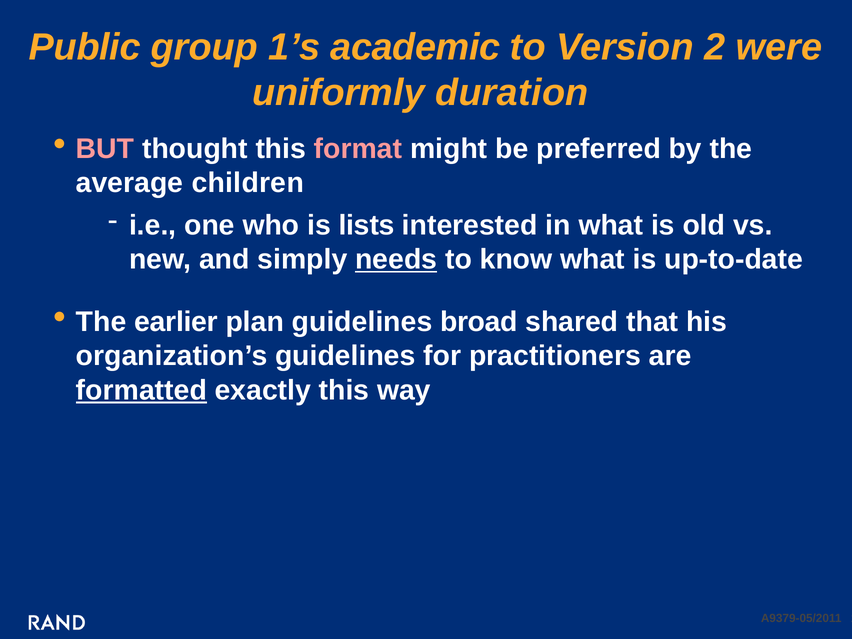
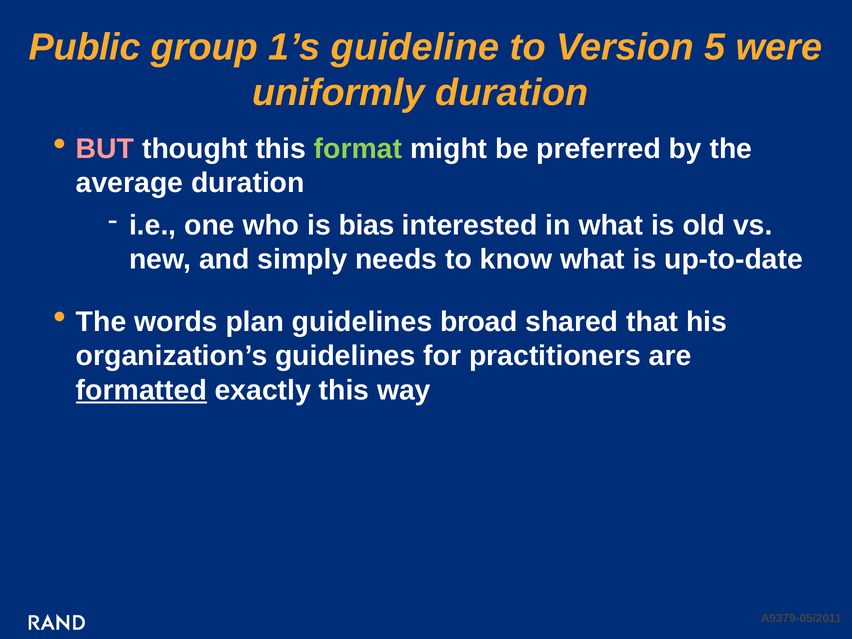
academic: academic -> guideline (415, 47)
2: 2 -> 5 (715, 47)
format colour: pink -> light green (358, 149)
average children: children -> duration (248, 183)
lists: lists -> bias (367, 225)
needs underline: present -> none (396, 260)
earlier: earlier -> words (176, 322)
